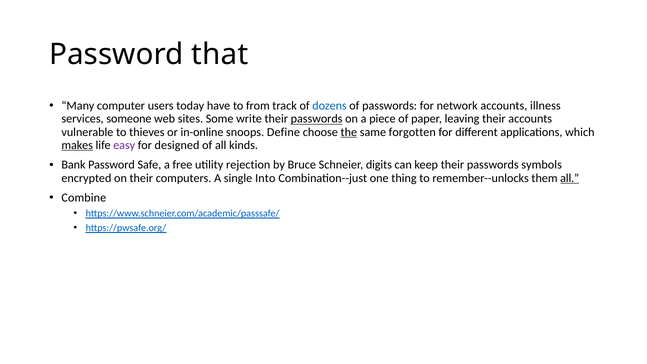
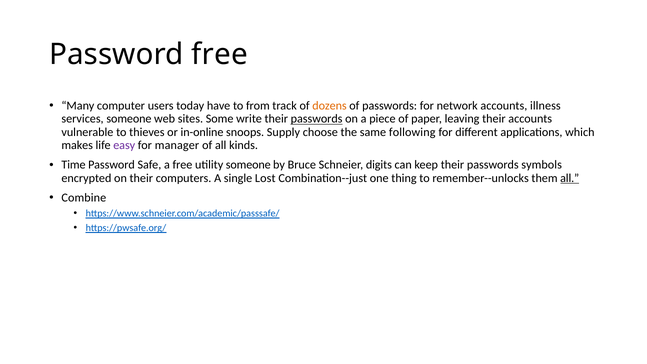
Password that: that -> free (220, 54)
dozens colour: blue -> orange (330, 106)
Define: Define -> Supply (283, 132)
the underline: present -> none (349, 132)
forgotten: forgotten -> following (412, 132)
makes underline: present -> none (77, 145)
designed: designed -> manager (177, 145)
Bank: Bank -> Time (74, 165)
utility rejection: rejection -> someone (248, 165)
Into: Into -> Lost (265, 178)
